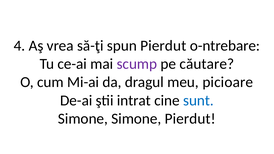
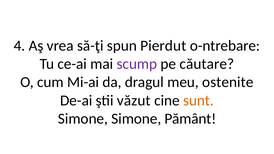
picioare: picioare -> ostenite (228, 82)
intrat: intrat -> văzut (134, 100)
sunt colour: blue -> orange (198, 100)
Simone Pierdut: Pierdut -> Pământ (190, 119)
